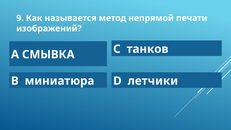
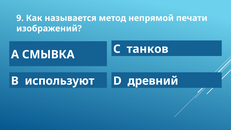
миниатюра: миниатюра -> используют (60, 81)
летчики: летчики -> древний (153, 81)
